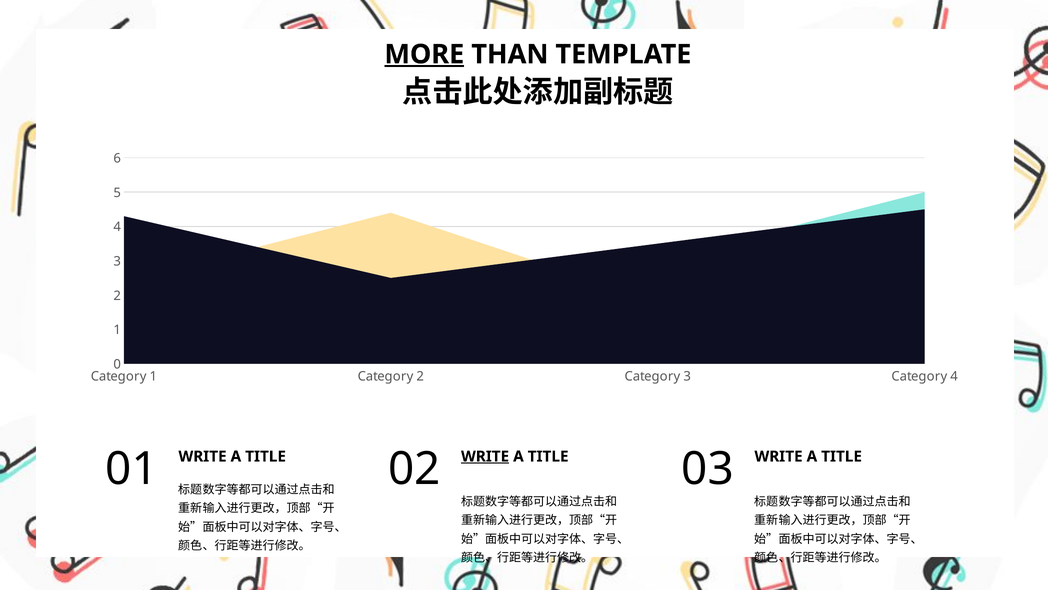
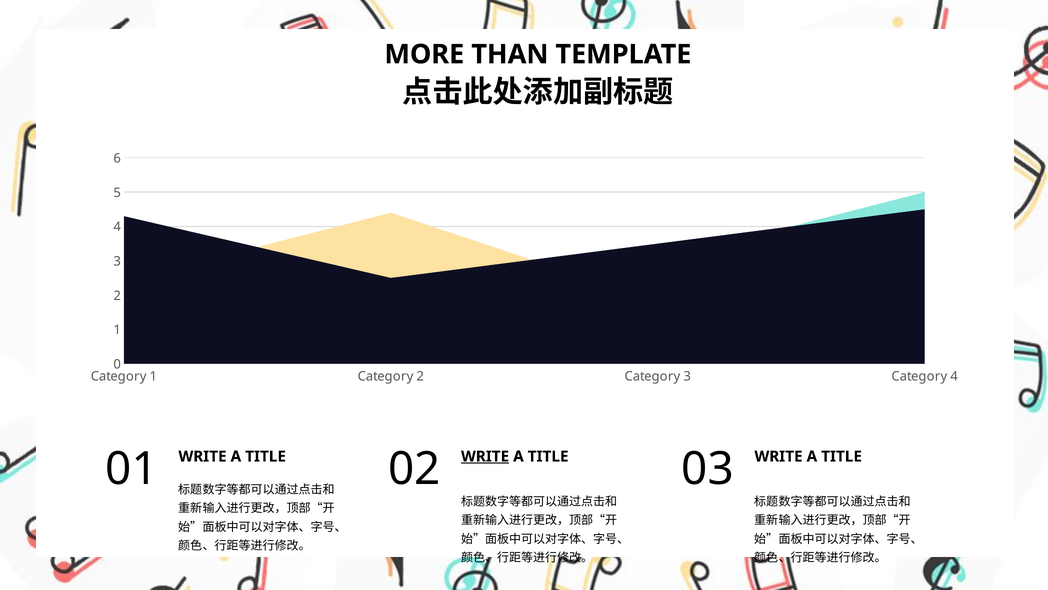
MORE underline: present -> none (424, 54)
